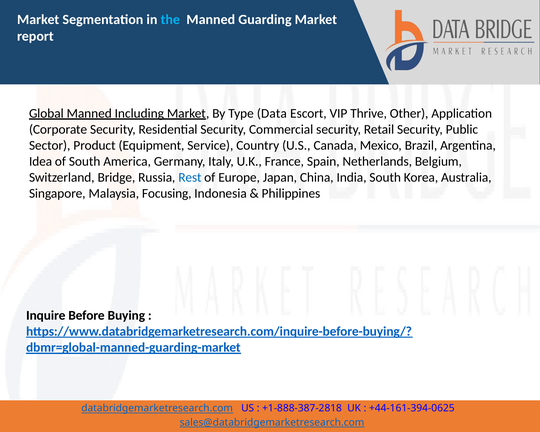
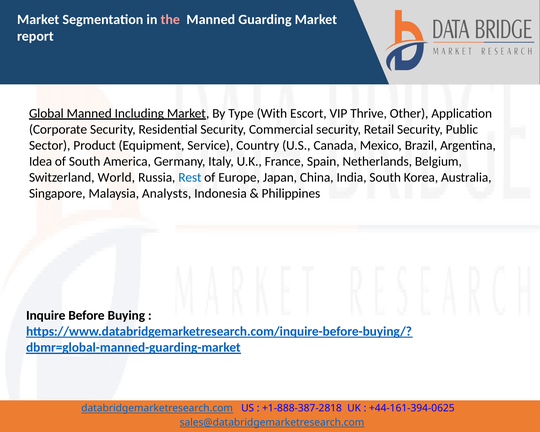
the colour: light blue -> pink (170, 20)
Data: Data -> With (272, 113)
Bridge: Bridge -> World (116, 177)
Focusing: Focusing -> Analysts (167, 193)
